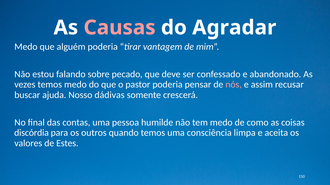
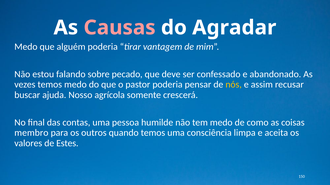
nós colour: pink -> yellow (234, 85)
dádivas: dádivas -> agrícola (110, 95)
discórdia: discórdia -> membro (31, 133)
